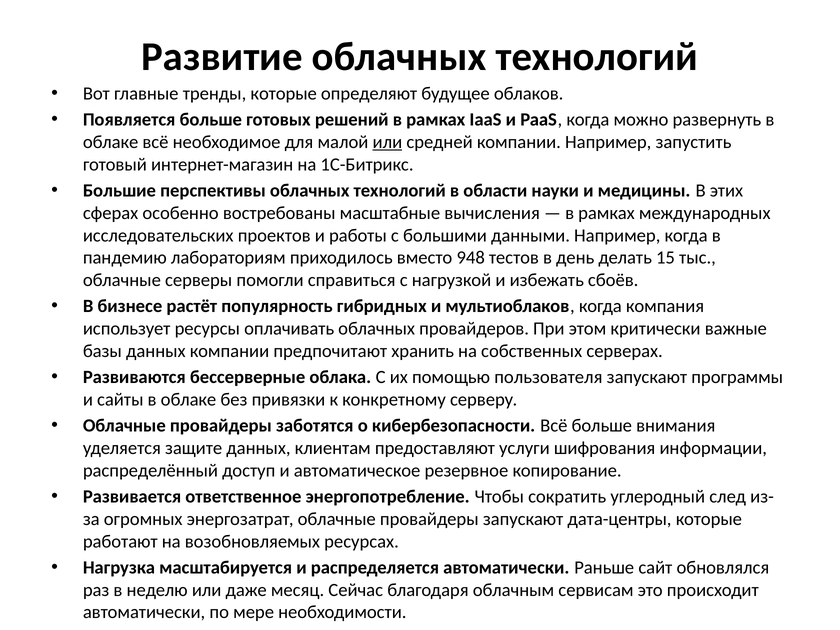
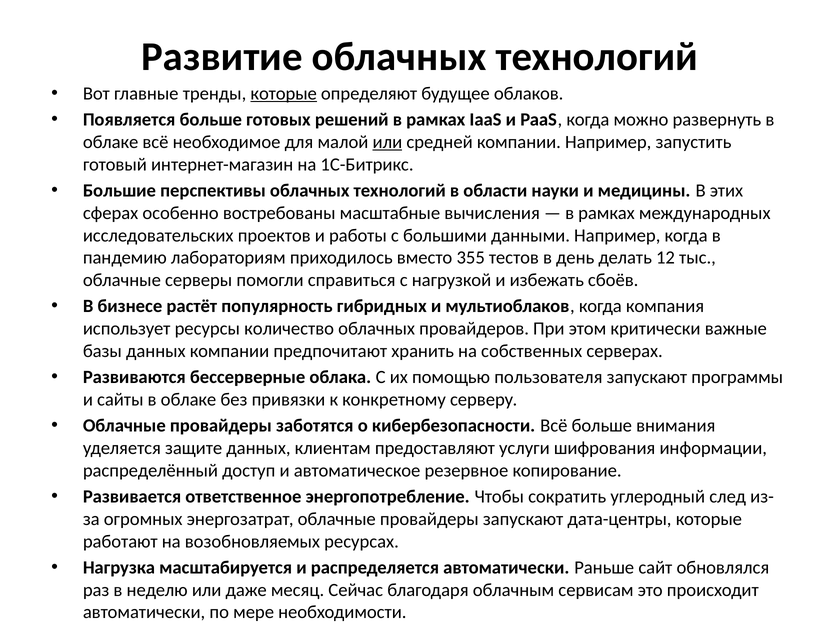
которые underline: none -> present (284, 94)
948: 948 -> 355 (471, 258)
15: 15 -> 12 (665, 258)
оплачивать: оплачивать -> количество (289, 329)
